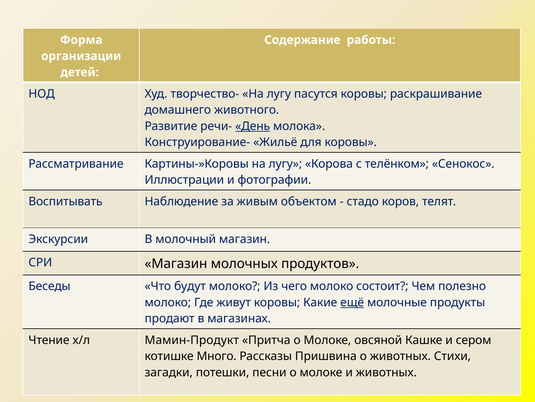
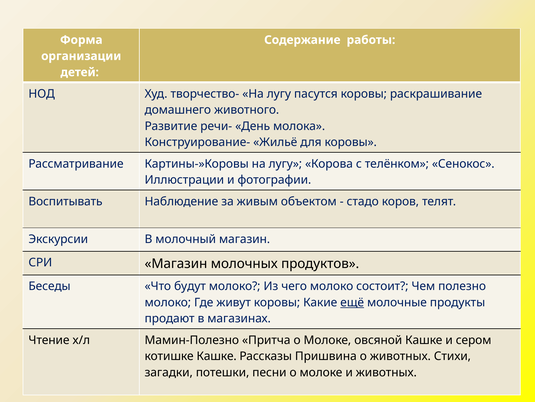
День underline: present -> none (253, 126)
Мамин-Продукт: Мамин-Продукт -> Мамин-Полезно (192, 340)
котишке Много: Много -> Кашке (217, 356)
